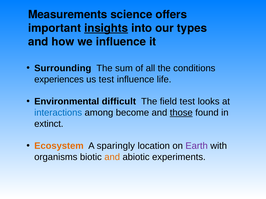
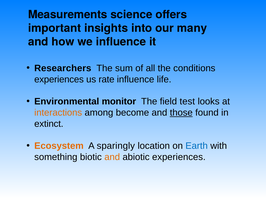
insights underline: present -> none (106, 28)
types: types -> many (192, 28)
Surrounding: Surrounding -> Researchers (63, 68)
us test: test -> rate (106, 80)
difficult: difficult -> monitor (119, 102)
interactions colour: blue -> orange (58, 113)
Earth colour: purple -> blue (197, 146)
organisms: organisms -> something (56, 157)
abiotic experiments: experiments -> experiences (179, 157)
